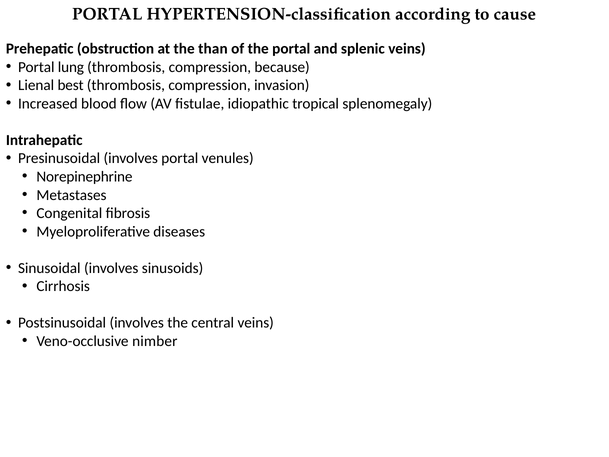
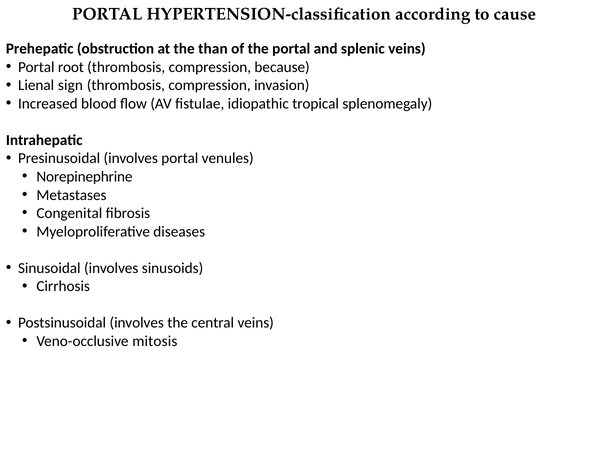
lung: lung -> root (71, 67)
best: best -> sign (70, 85)
nimber: nimber -> mitosis (155, 341)
